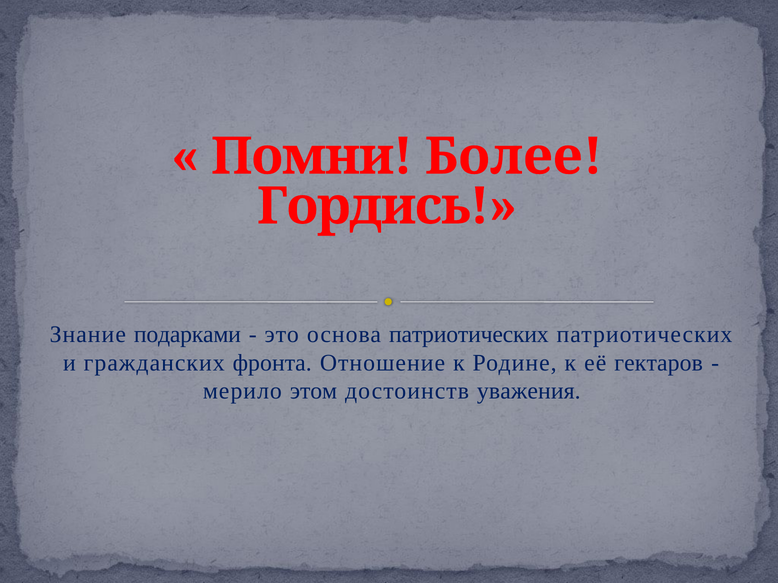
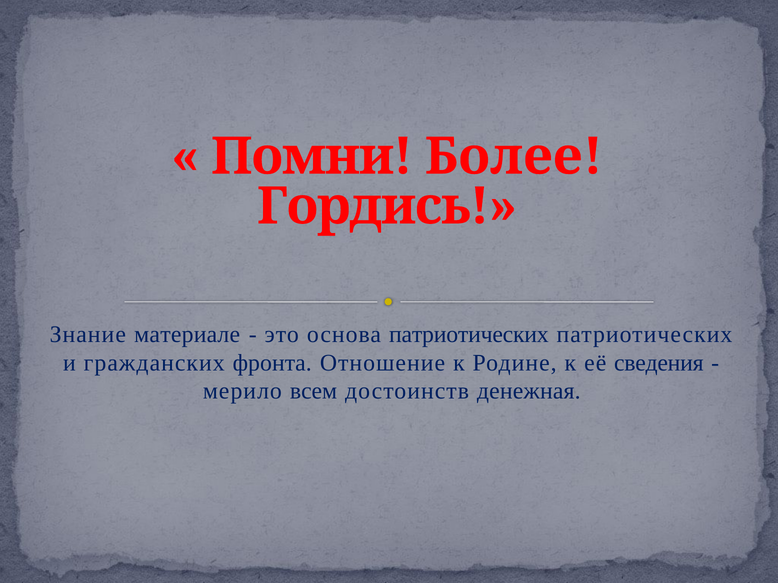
подарками: подарками -> материале (187, 335)
гектаров: гектаров -> сведения (659, 363)
этом: этом -> всем (314, 391)
уважения: уважения -> денежная (529, 391)
